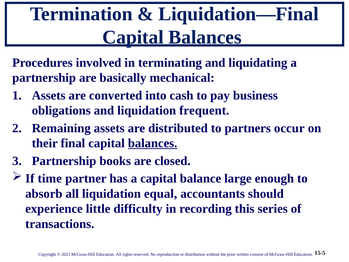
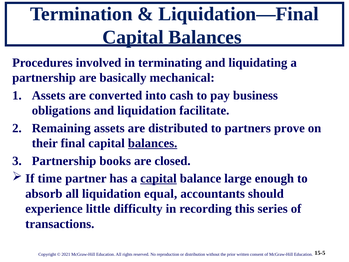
frequent: frequent -> facilitate (204, 110)
occur: occur -> prove (289, 128)
capital underline: none -> present (158, 178)
